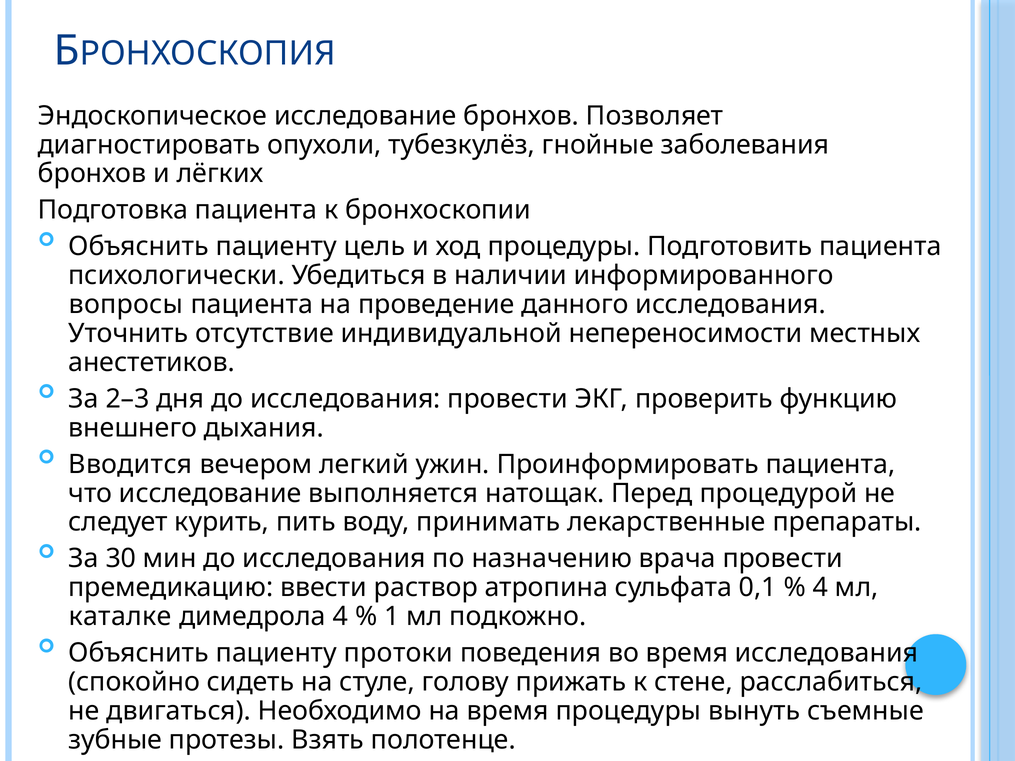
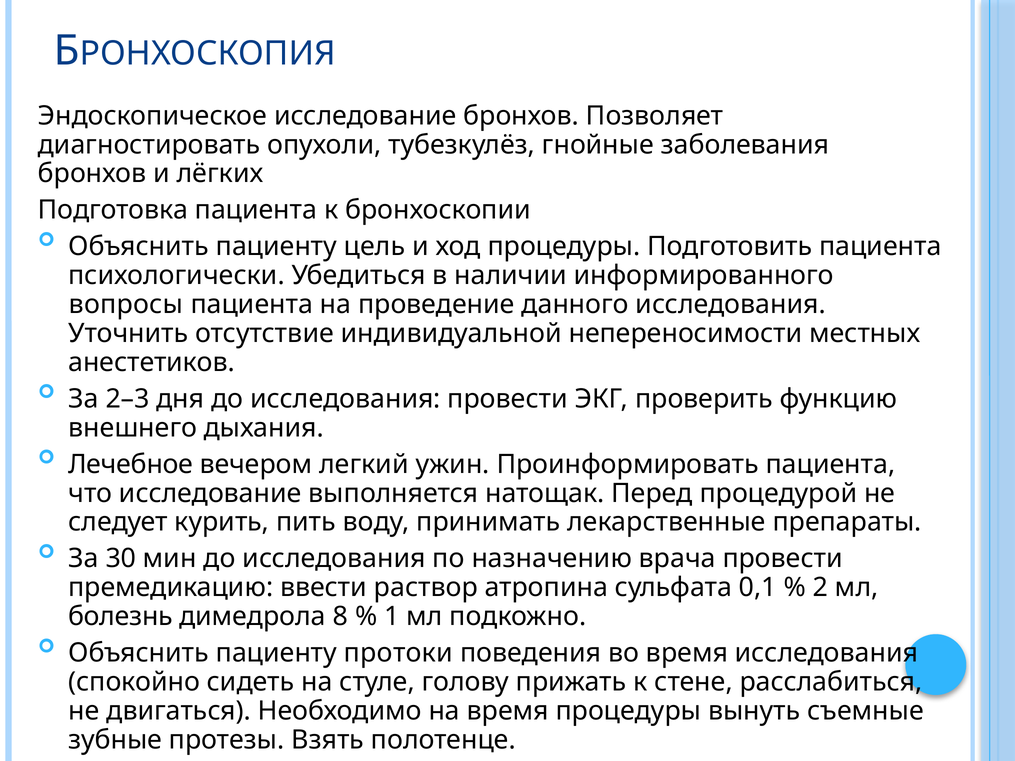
Вводится: Вводится -> Лечебное (131, 464)
4: 4 -> 2 (820, 588)
каталке: каталке -> болезнь (120, 617)
димедрола 4: 4 -> 8 (340, 617)
